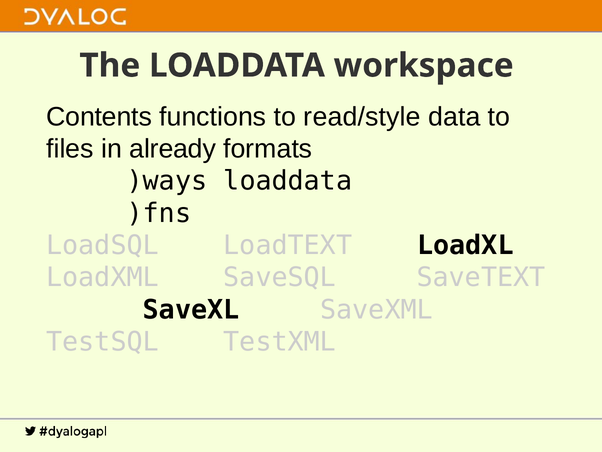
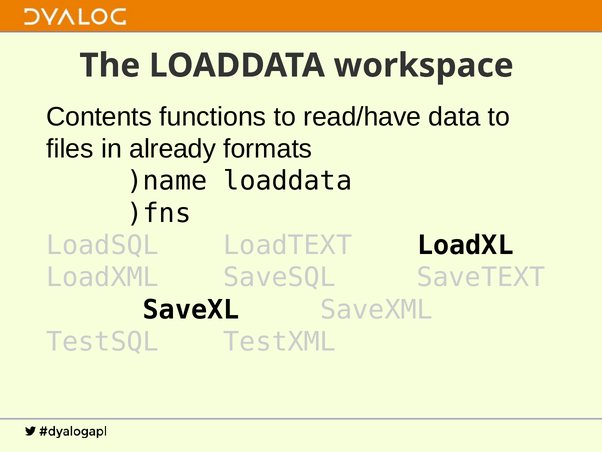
read/style: read/style -> read/have (362, 117)
)ways: )ways -> )name (167, 181)
